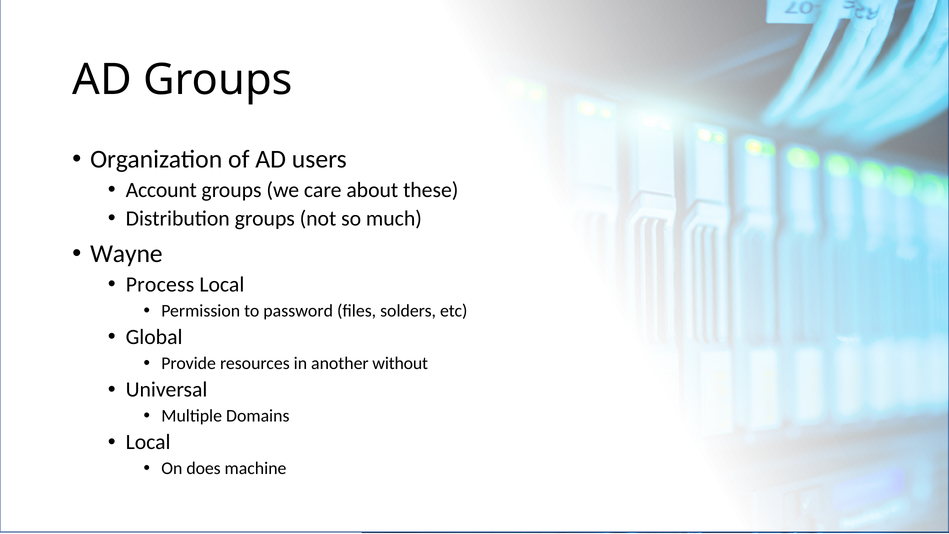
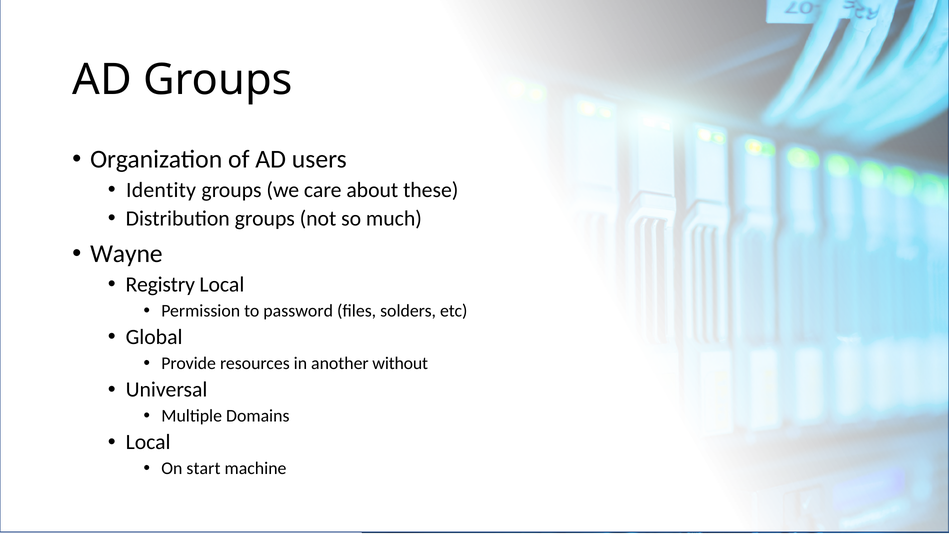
Account: Account -> Identity (161, 190)
Process: Process -> Registry (160, 284)
does: does -> start (203, 468)
